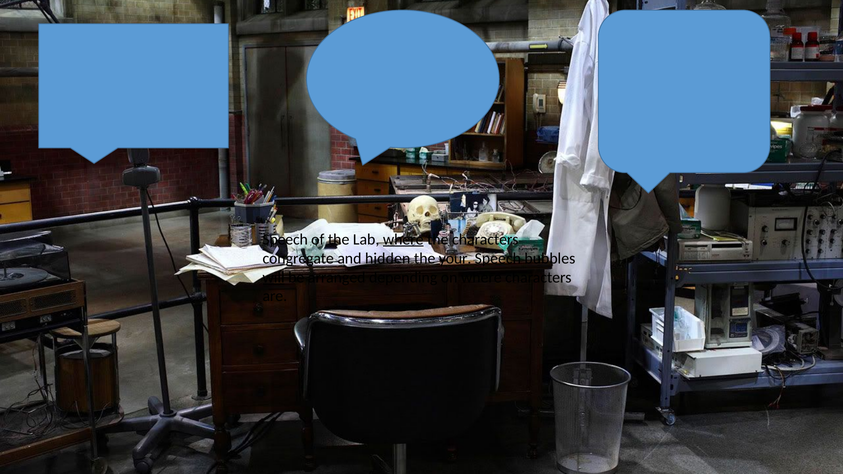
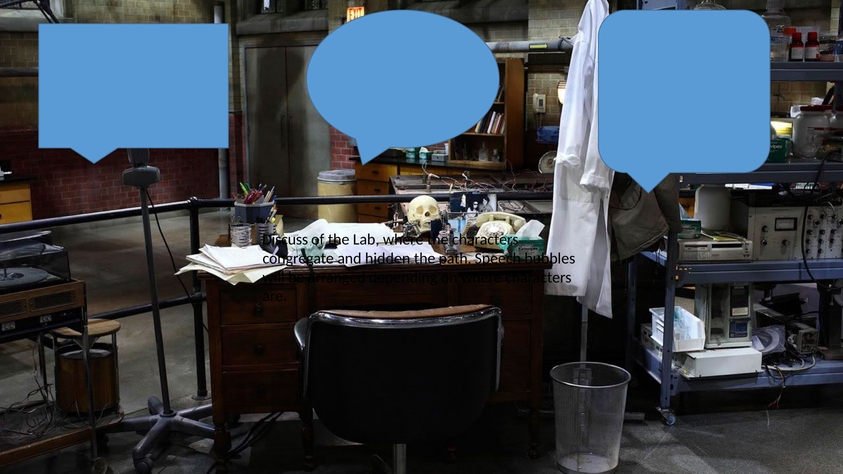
Speech: Speech -> Discuss (285, 239)
where underline: present -> none (403, 239)
your: your -> path (455, 258)
